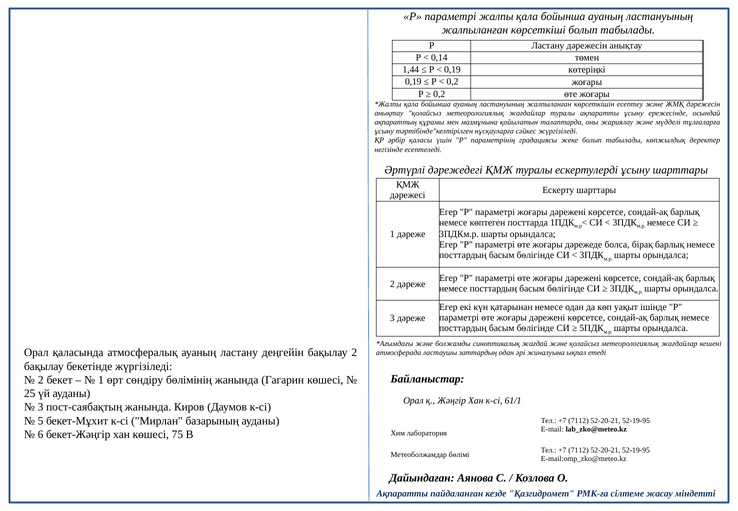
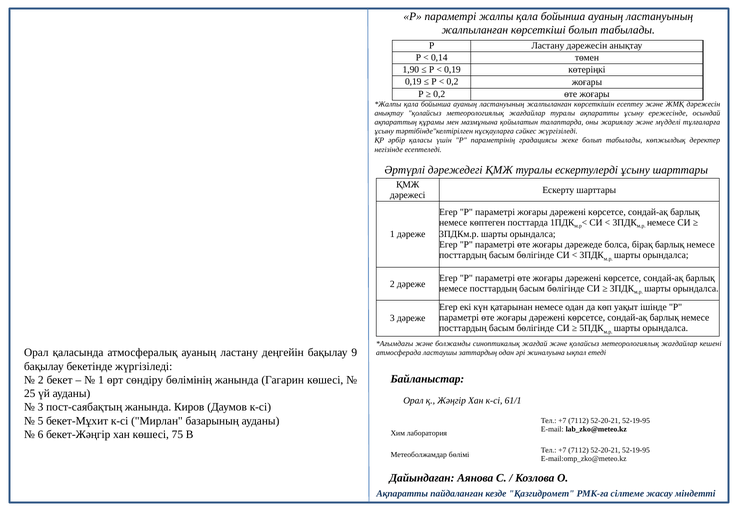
1,44: 1,44 -> 1,90 (411, 70)
бақылау 2: 2 -> 9 (354, 353)
